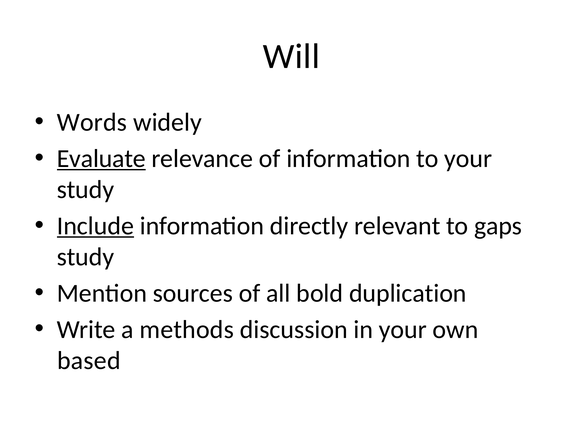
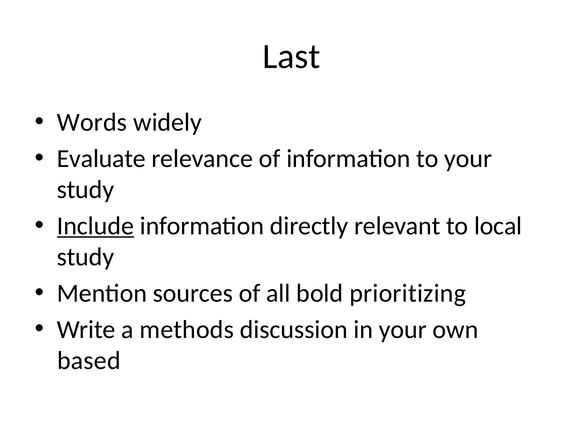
Will: Will -> Last (291, 56)
Evaluate underline: present -> none (101, 159)
gaps: gaps -> local (498, 226)
duplication: duplication -> prioritizing (408, 293)
